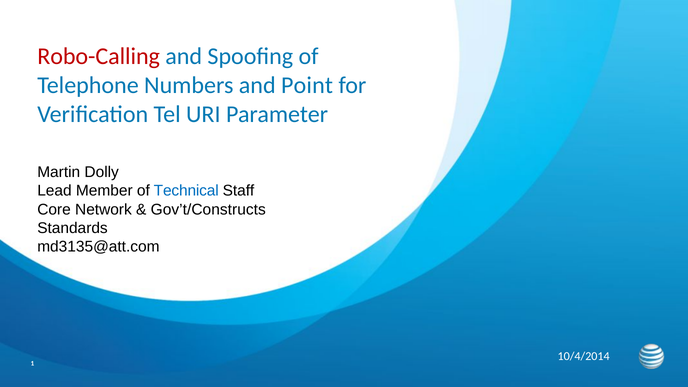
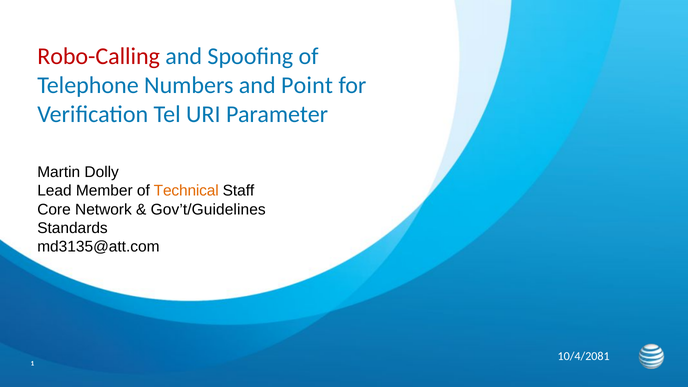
Technical colour: blue -> orange (186, 191)
Gov’t/Constructs: Gov’t/Constructs -> Gov’t/Guidelines (208, 209)
10/4/2014: 10/4/2014 -> 10/4/2081 (584, 356)
